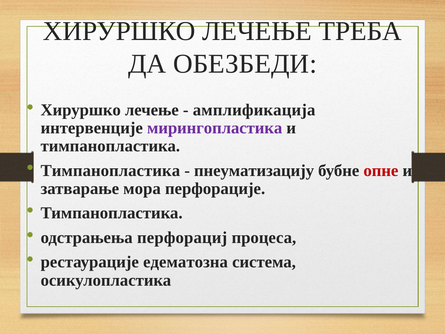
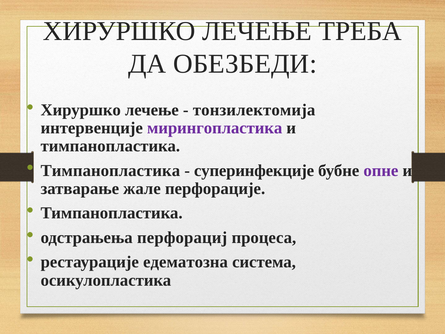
амплификација: амплификација -> тонзилектомија (254, 110)
пнеуматизацију: пнеуматизацију -> суперинфекције (254, 170)
опне colour: red -> purple (381, 170)
мора: мора -> жале (142, 188)
